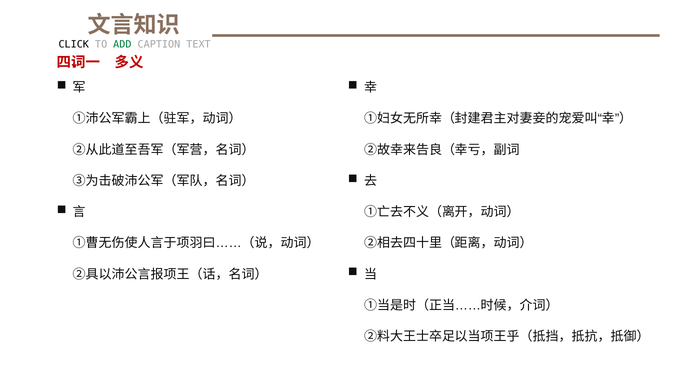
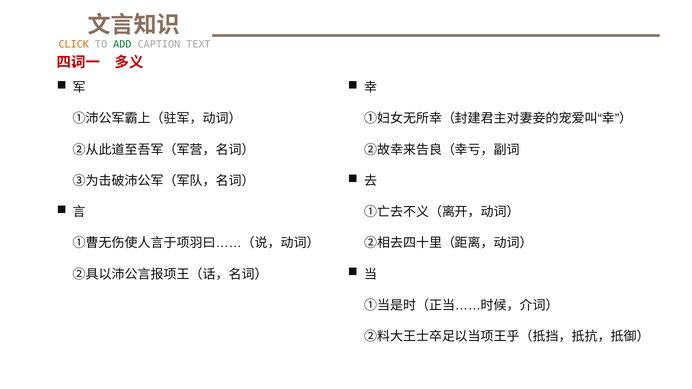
CLICK colour: black -> orange (74, 44)
